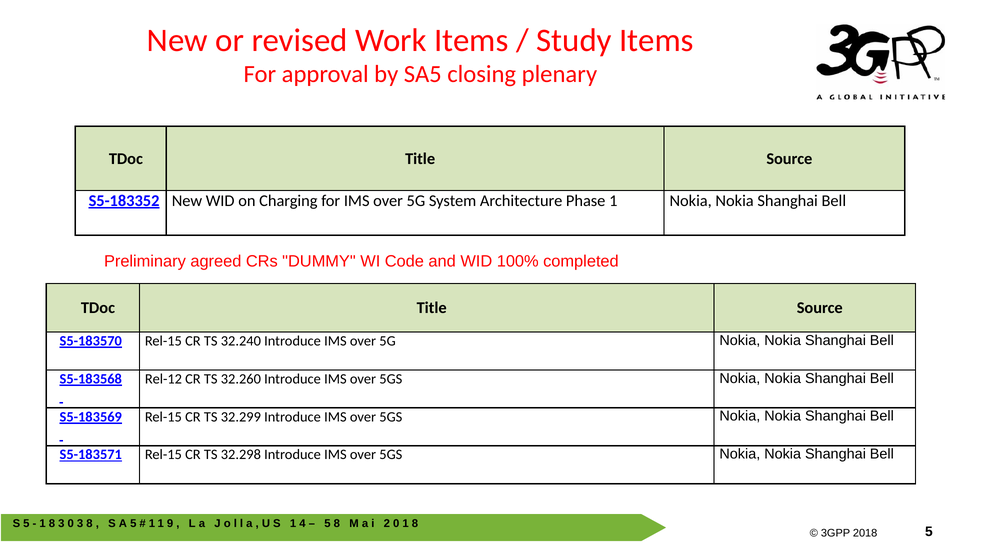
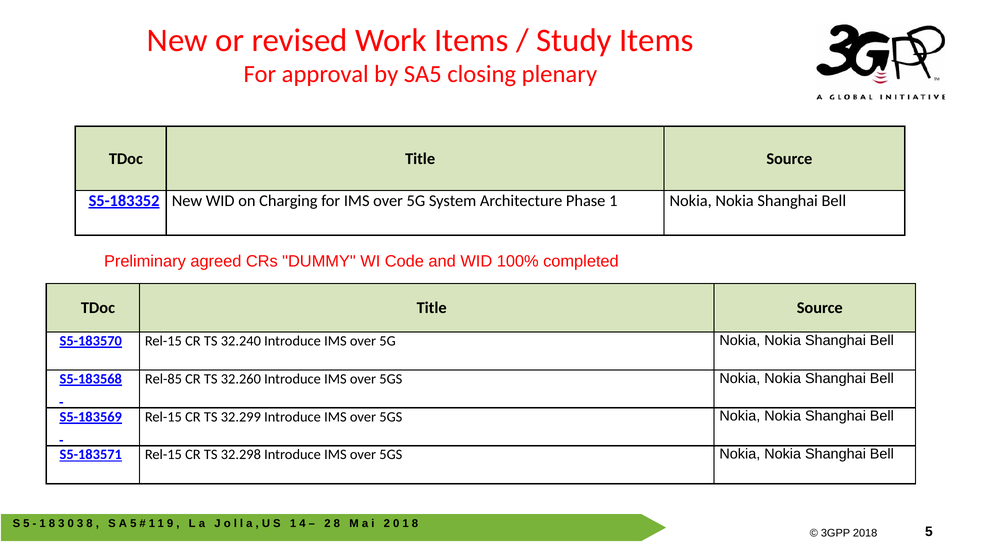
Rel-12: Rel-12 -> Rel-85 (163, 379)
5: 5 -> 2 (327, 524)
